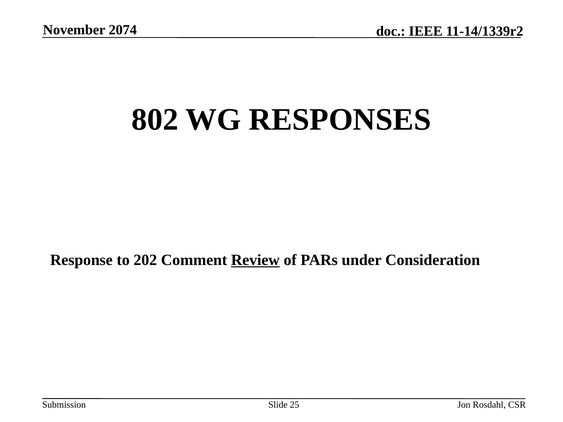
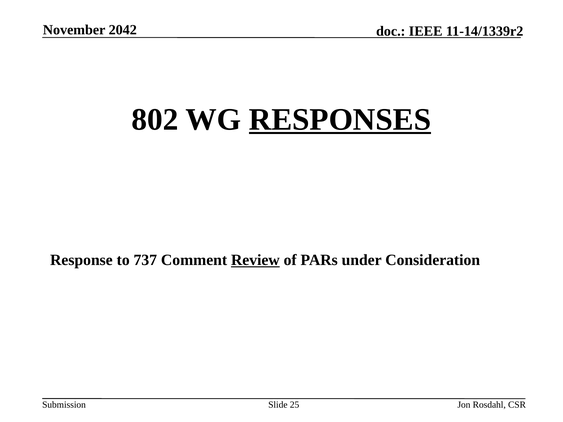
2074: 2074 -> 2042 (123, 30)
RESPONSES underline: none -> present (340, 120)
202: 202 -> 737 (145, 260)
